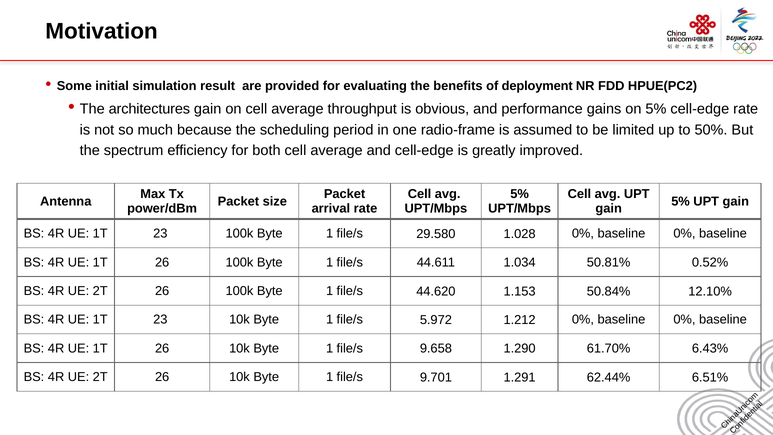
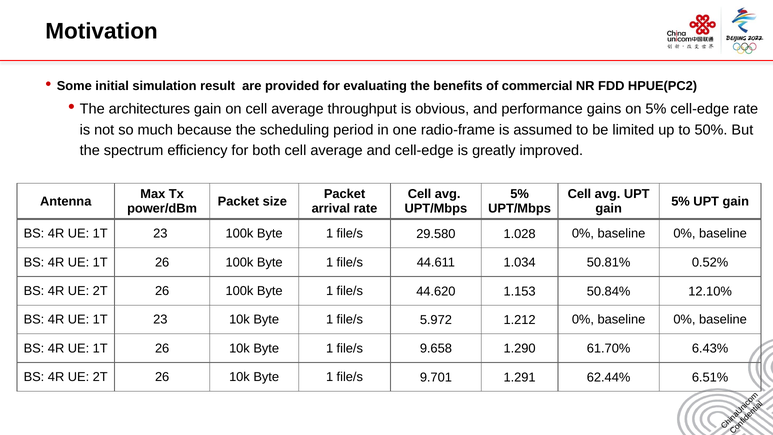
deployment: deployment -> commercial (537, 86)
